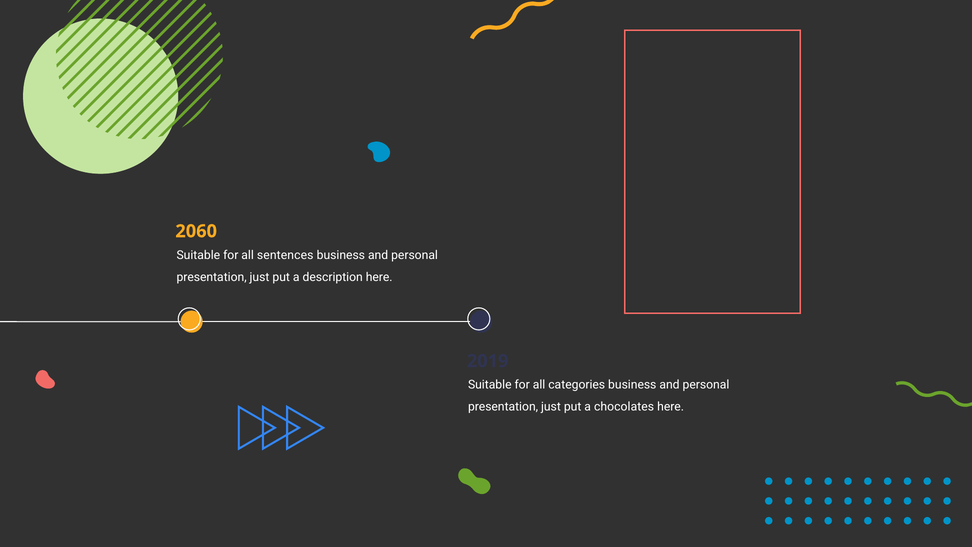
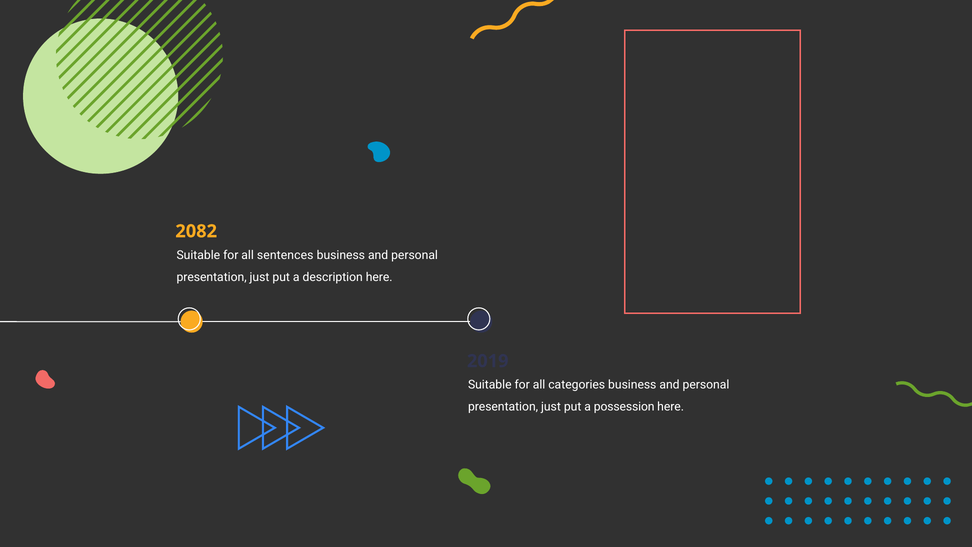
2060: 2060 -> 2082 (196, 231)
chocolates: chocolates -> possession (624, 407)
